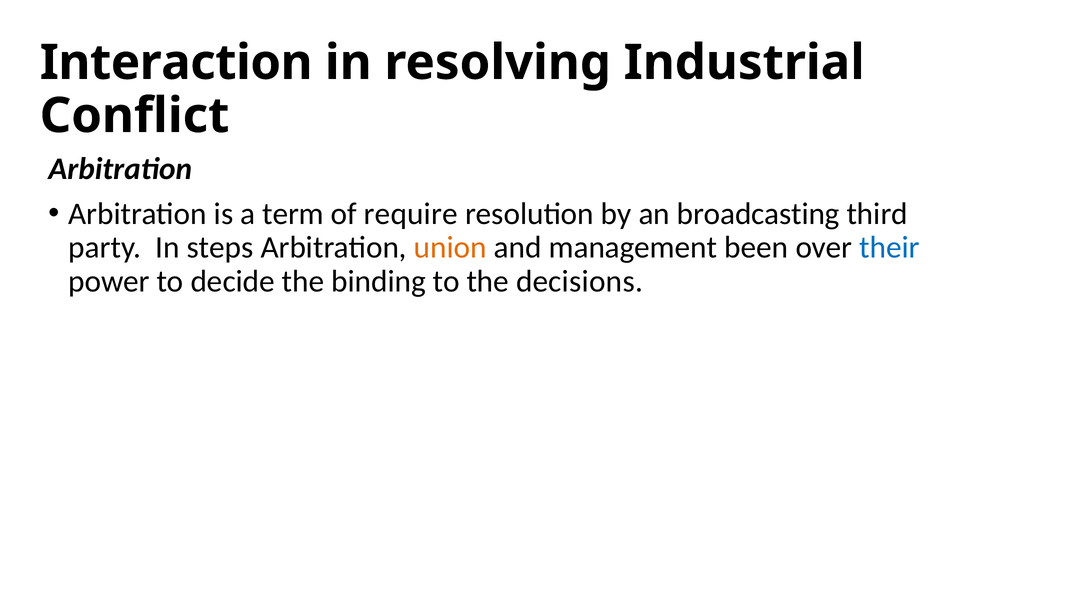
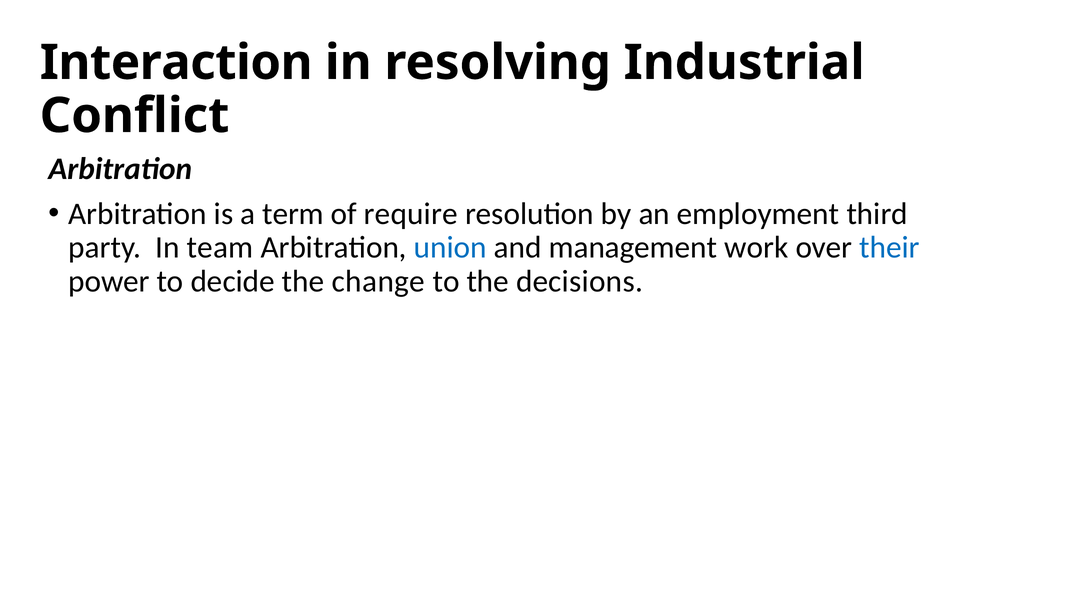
broadcasting: broadcasting -> employment (758, 214)
steps: steps -> team (220, 248)
union colour: orange -> blue (450, 248)
been: been -> work (756, 248)
binding: binding -> change (378, 281)
